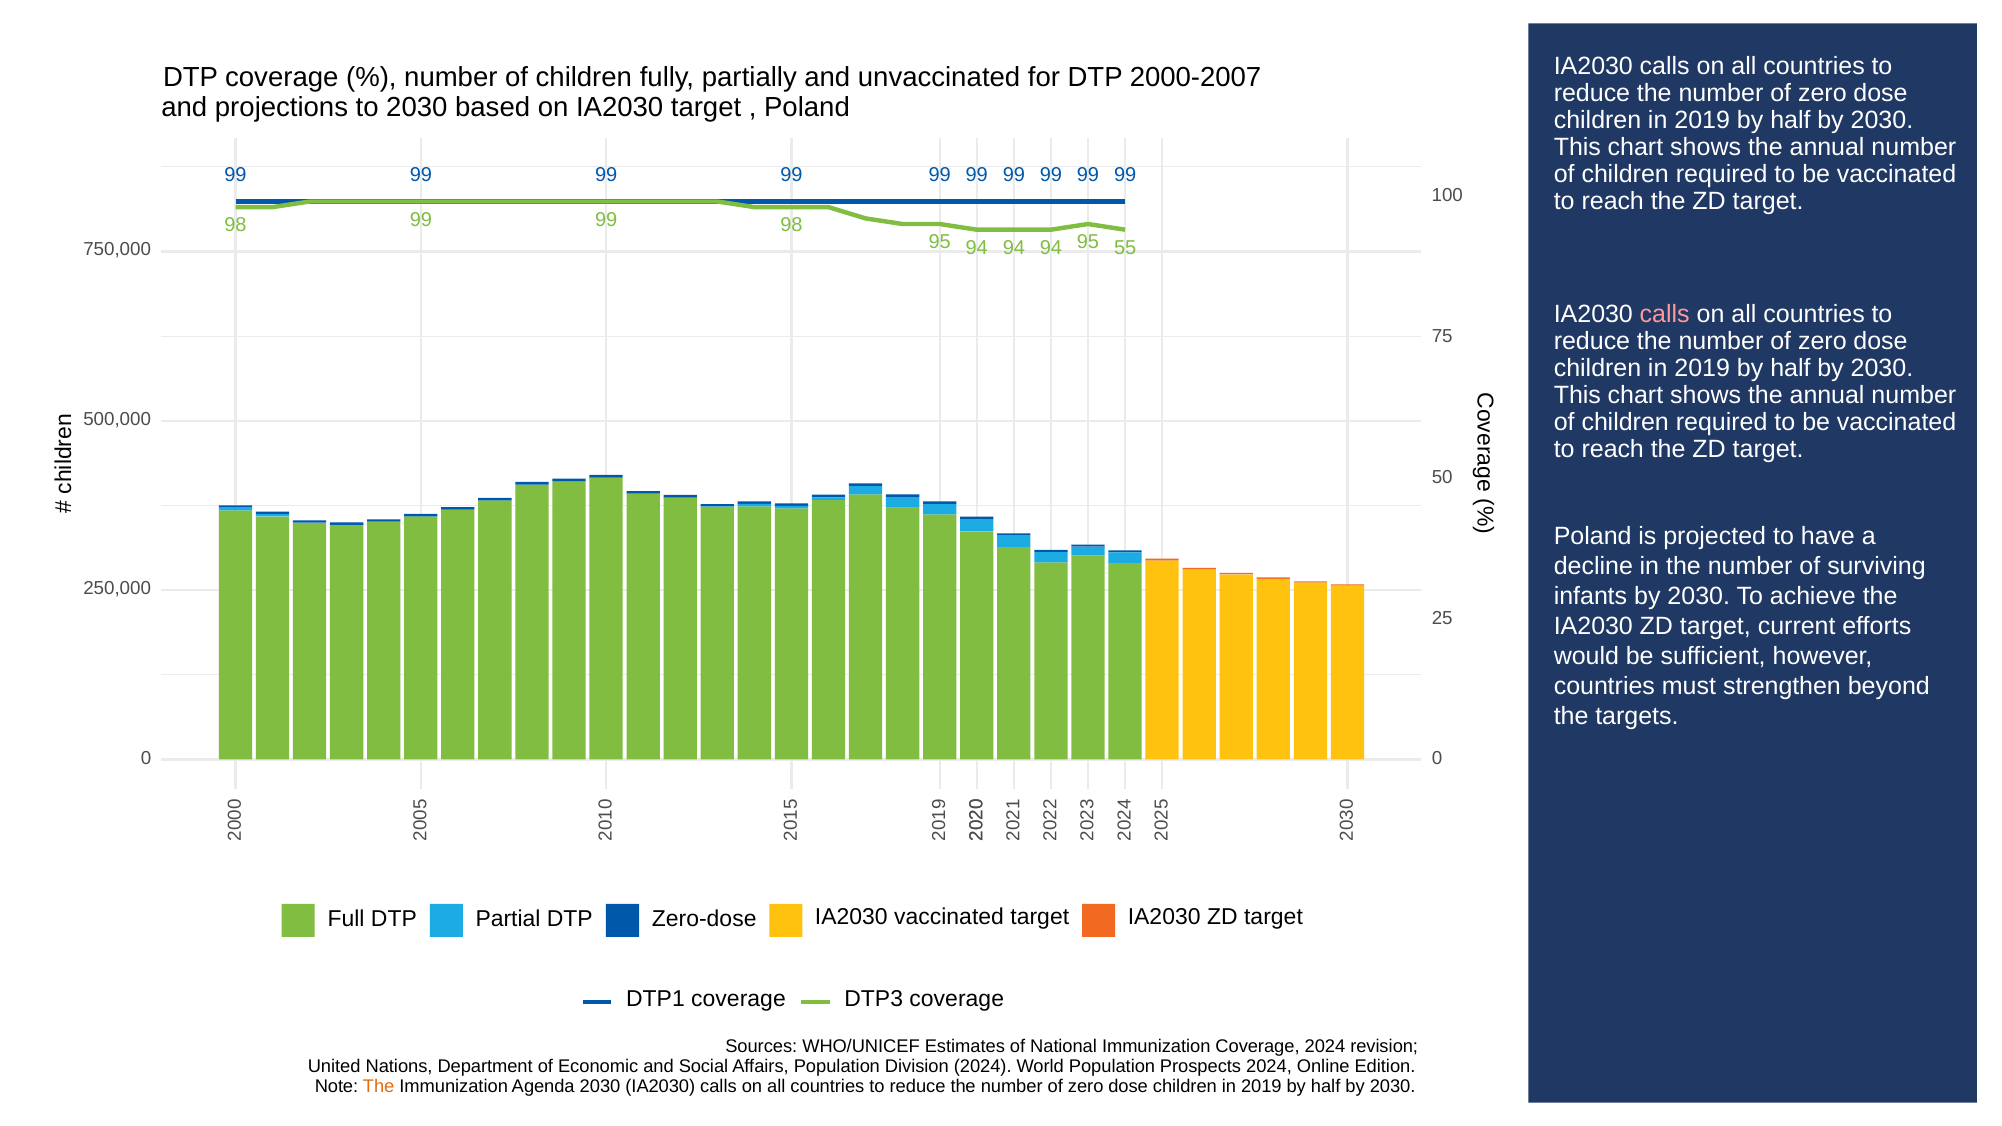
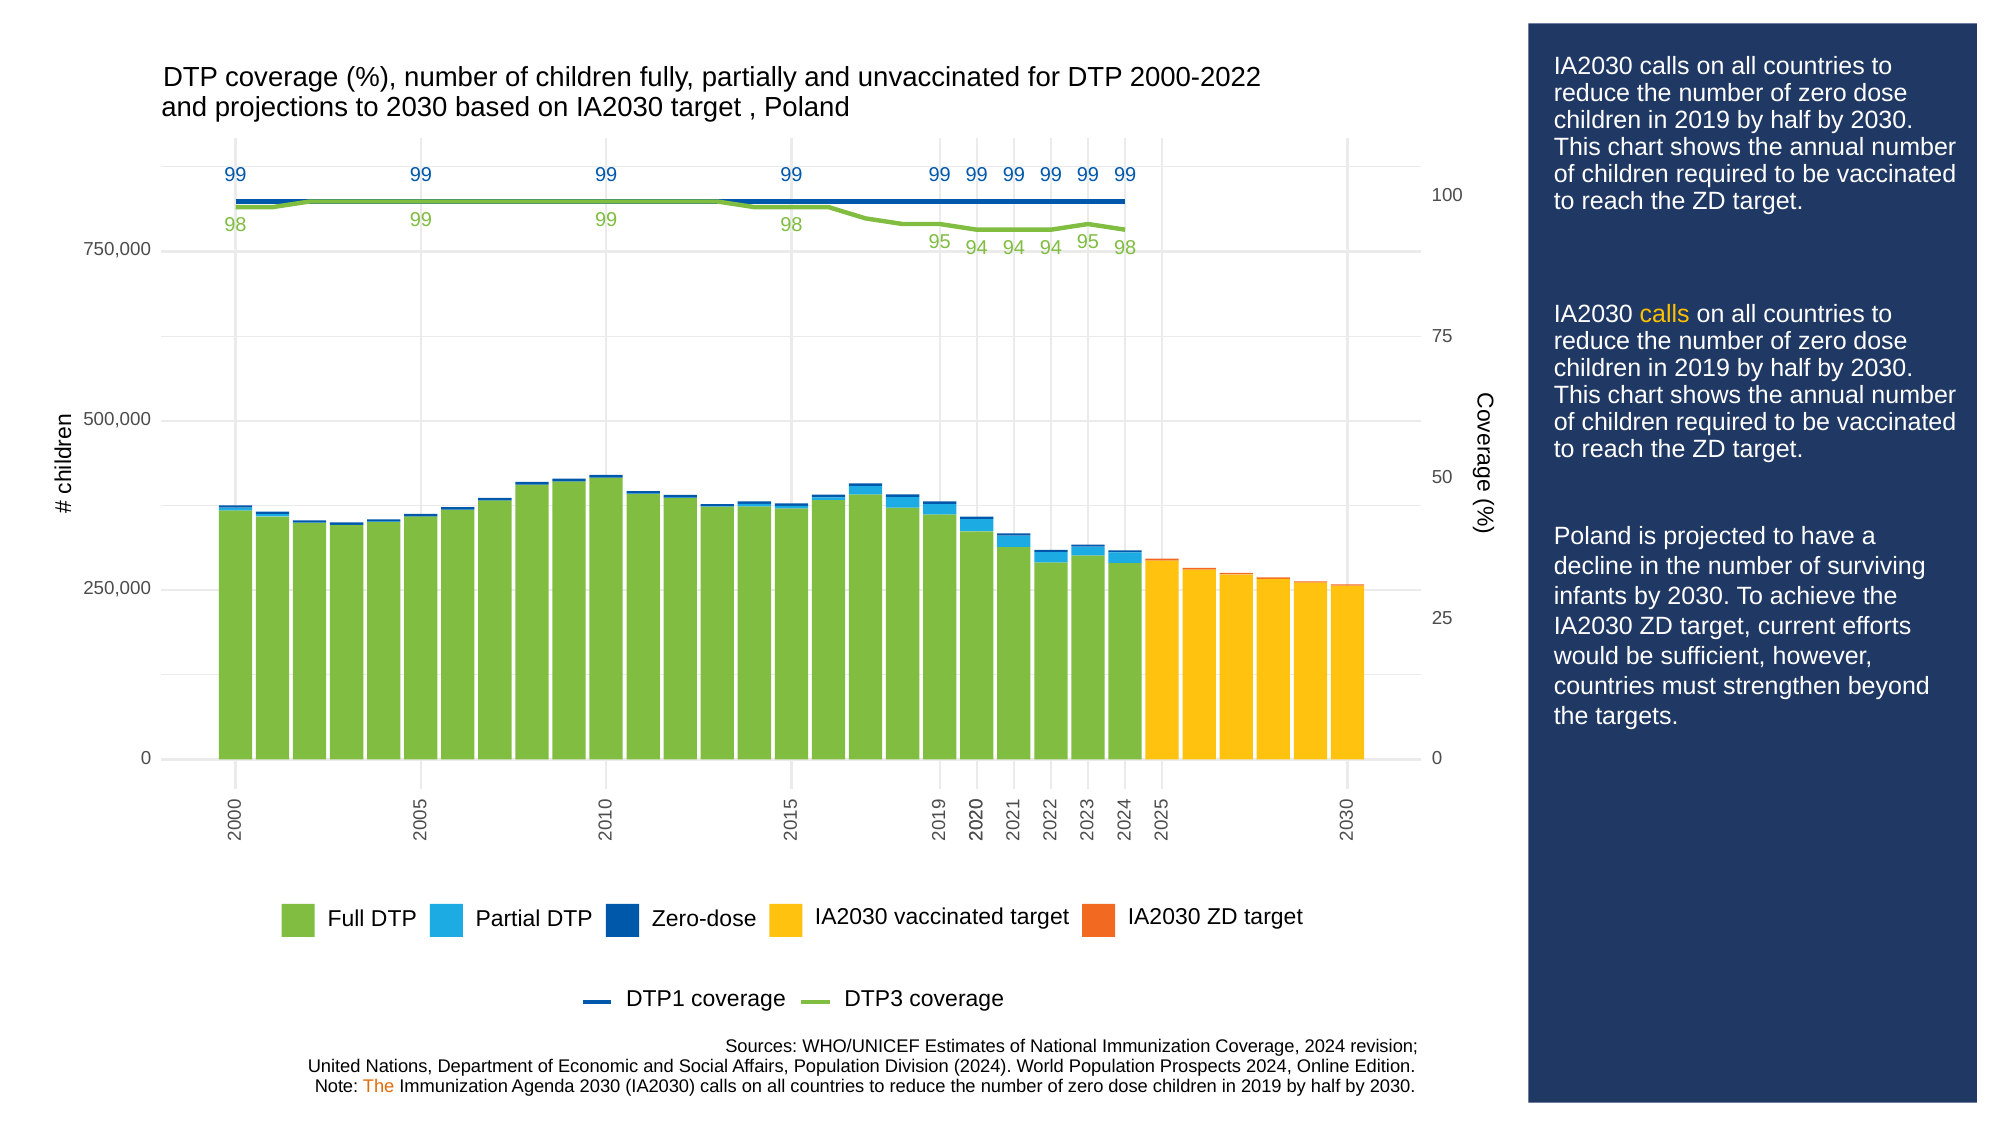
2000-2007: 2000-2007 -> 2000-2022 (1196, 77)
95 55: 55 -> 98 (1125, 248)
calls colour: pink -> yellow (1665, 314)
